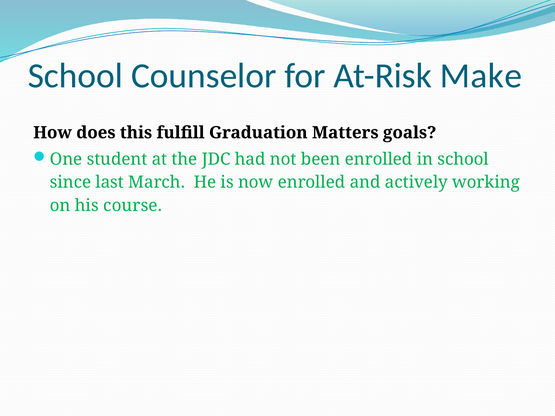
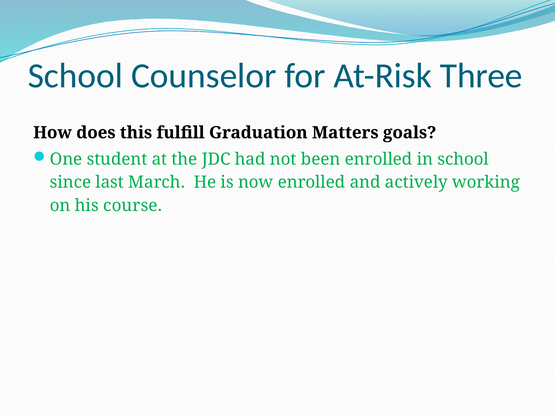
Make: Make -> Three (481, 76)
